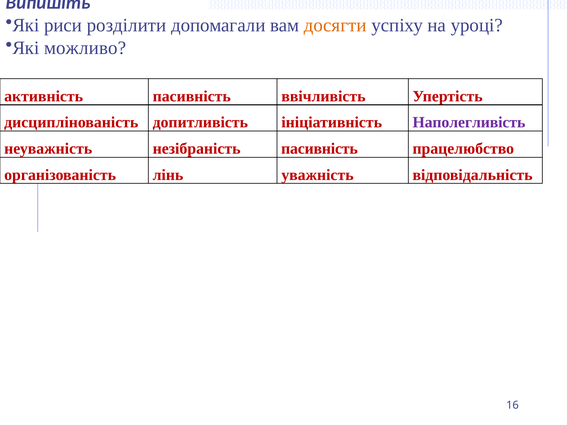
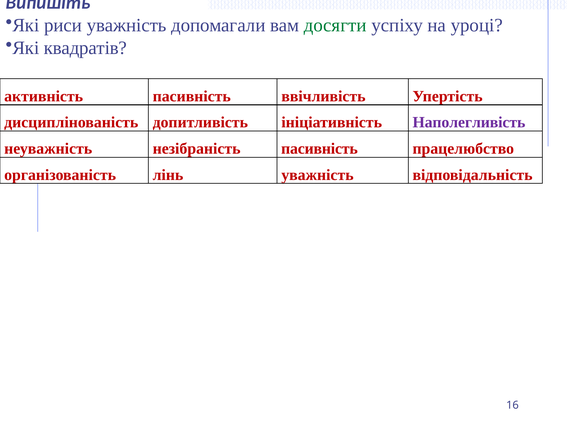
риси розділити: розділити -> уважність (127, 25)
досягти colour: orange -> green (335, 25)
можливо: можливо -> квадратів (85, 48)
